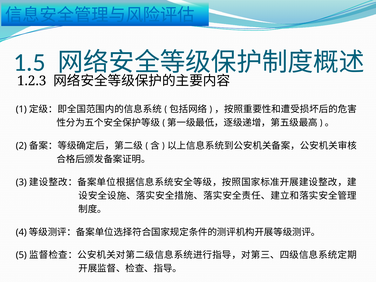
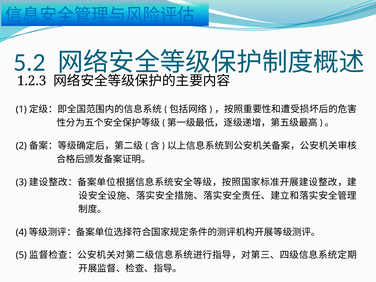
1.5: 1.5 -> 5.2 (29, 62)
